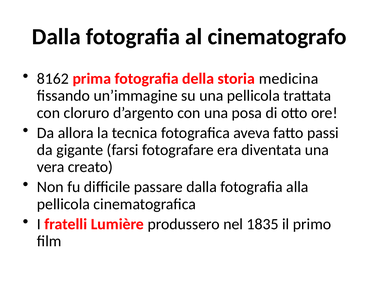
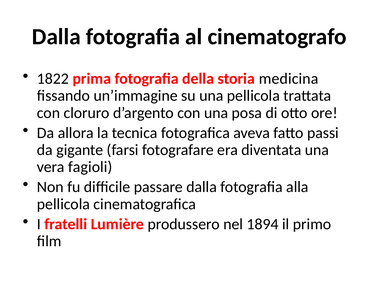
8162: 8162 -> 1822 (53, 79)
creato: creato -> fagioli (90, 167)
1835: 1835 -> 1894 (263, 224)
